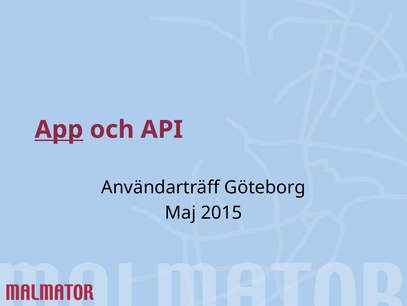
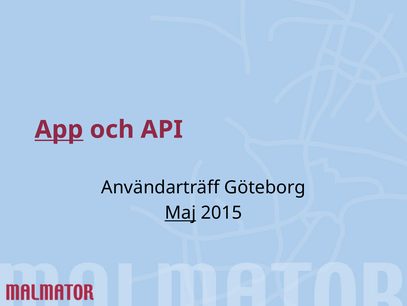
Maj underline: none -> present (180, 212)
